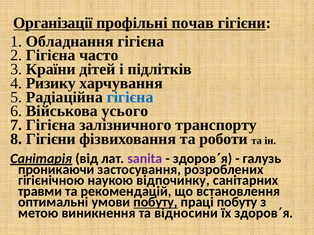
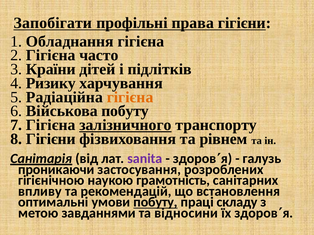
Організації: Організації -> Запобігати (53, 23)
почав: почав -> права (193, 23)
гігієна colour: blue -> orange (130, 97)
Військова усього: усього -> побуту (125, 111)
залізничного underline: none -> present (125, 125)
роботи: роботи -> рівнем (224, 139)
відпочинку: відпочинку -> грамотність (173, 181)
травми: травми -> впливу (40, 192)
праці побуту: побуту -> складу (237, 202)
виникнення: виникнення -> завданнями (99, 213)
